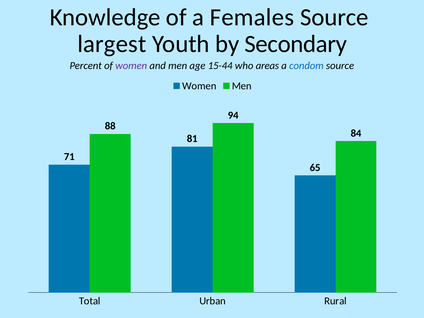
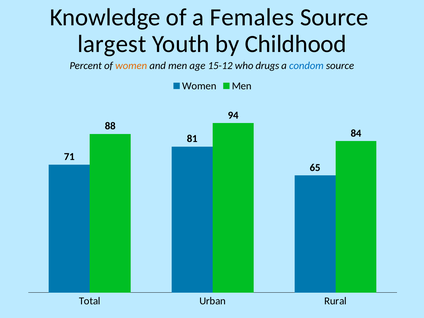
Secondary: Secondary -> Childhood (296, 44)
women colour: purple -> orange (131, 66)
15-44: 15-44 -> 15-12 (220, 66)
areas: areas -> drugs (267, 66)
